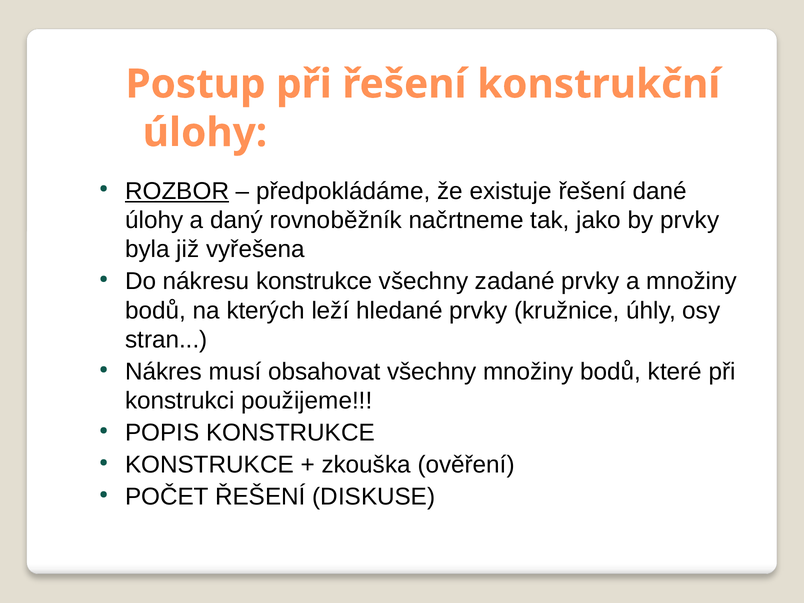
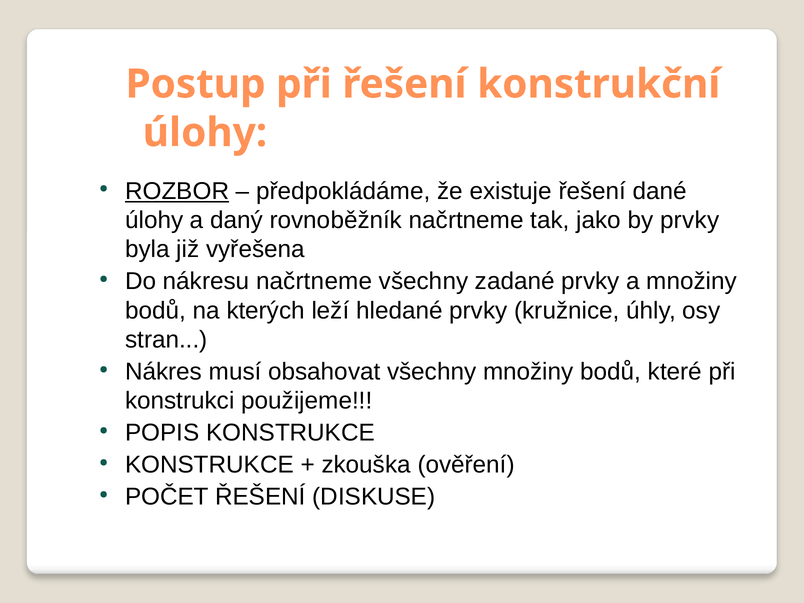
nákresu konstrukce: konstrukce -> načrtneme (314, 281)
